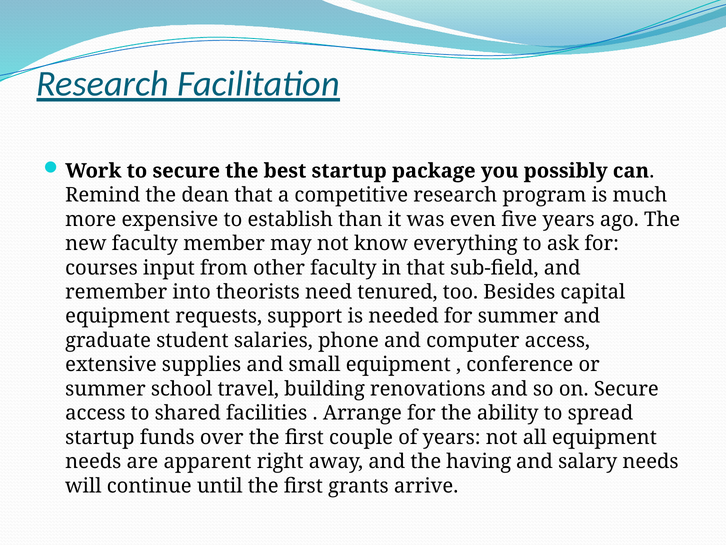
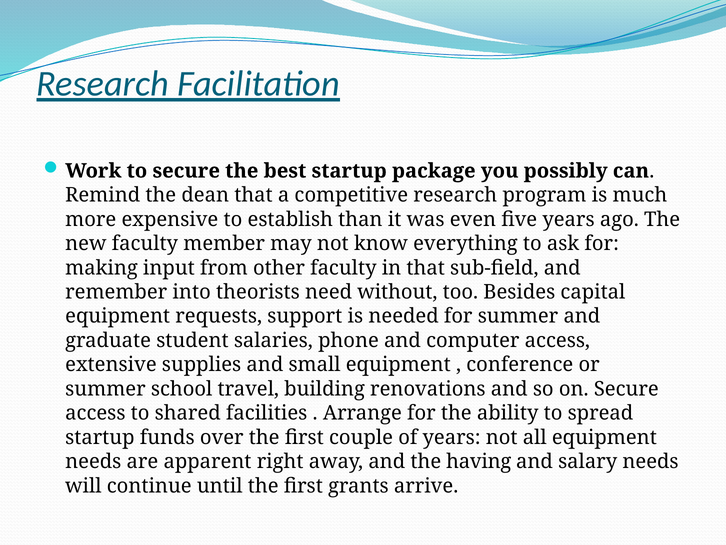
courses: courses -> making (101, 268)
tenured: tenured -> without (397, 292)
